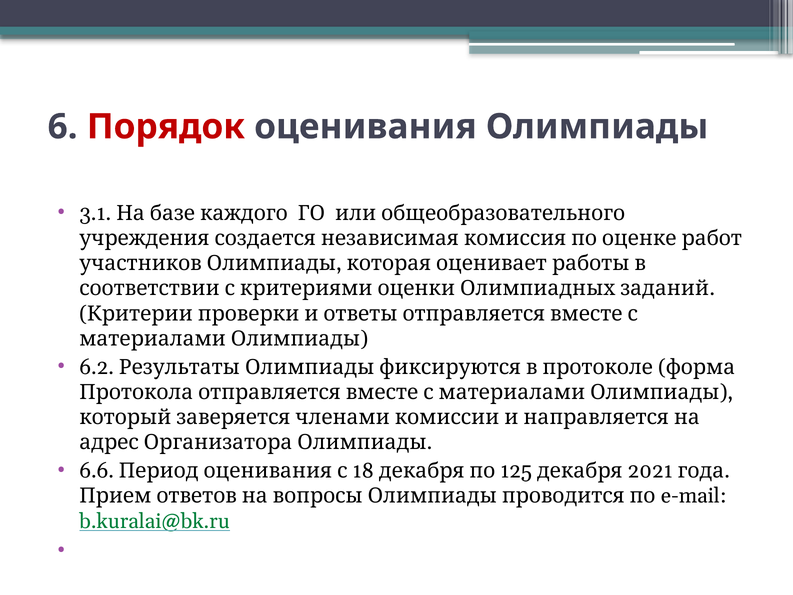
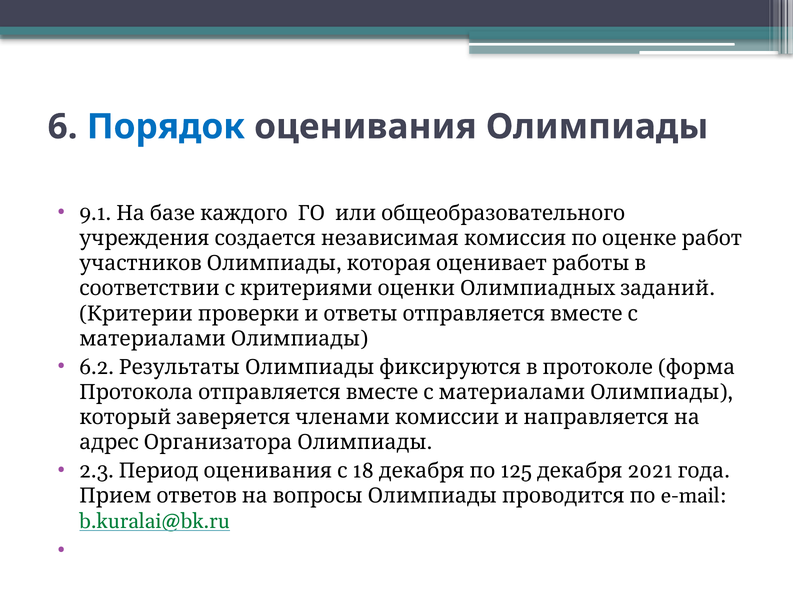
Порядок colour: red -> blue (166, 127)
3.1: 3.1 -> 9.1 (95, 213)
6.6: 6.6 -> 2.3 (97, 471)
